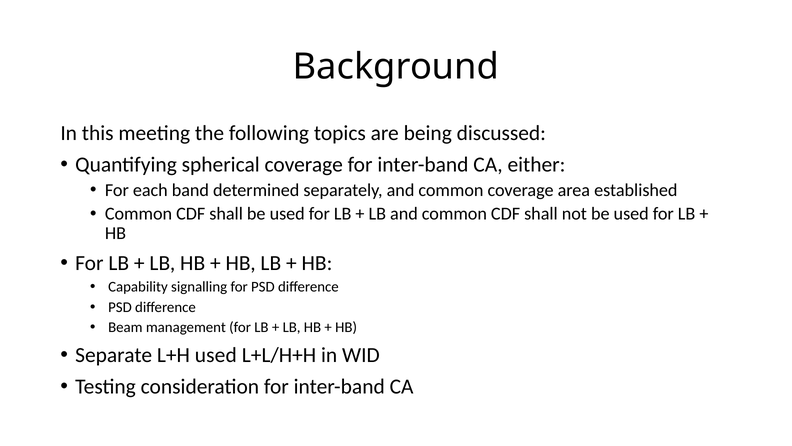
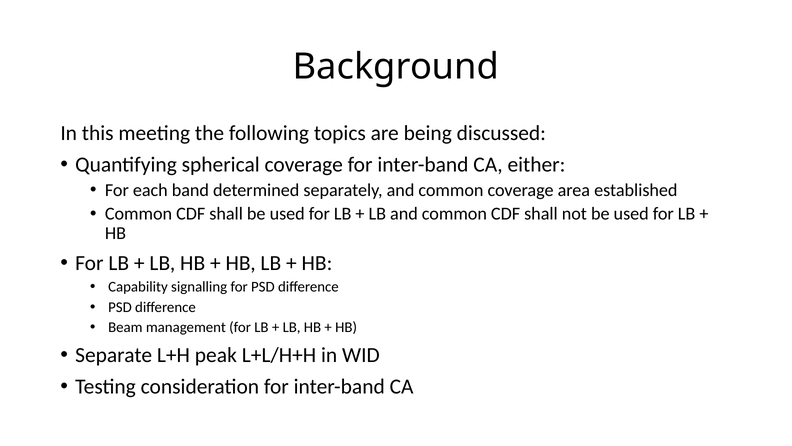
L+H used: used -> peak (216, 355)
